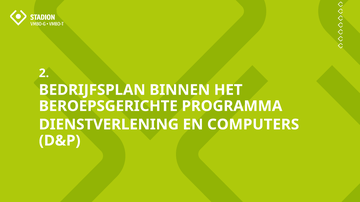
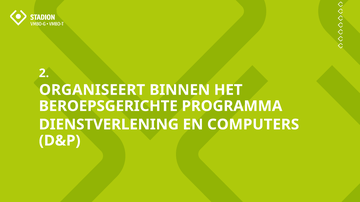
BEDRIJFSPLAN: BEDRIJFSPLAN -> ORGANISEERT (92, 90)
